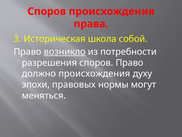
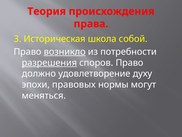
Споров: Споров -> Теория (47, 11)
разрешения underline: none -> present (49, 63)
должно происхождения: происхождения -> удовлетворение (94, 73)
